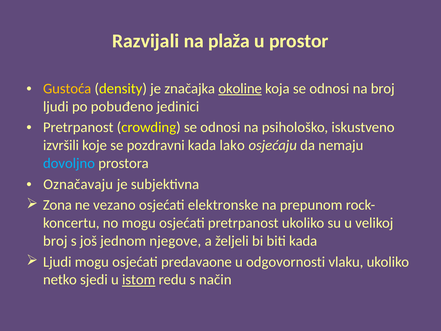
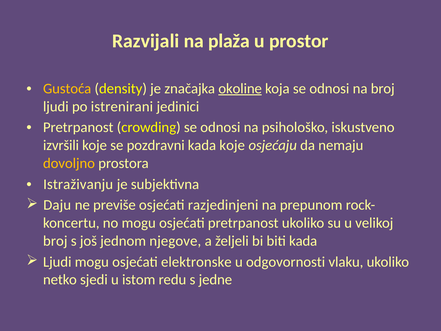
pobuđeno: pobuđeno -> istrenirani (122, 106)
kada lako: lako -> koje (232, 145)
dovoljno colour: light blue -> yellow (69, 163)
Označavaju: Označavaju -> Istraživanju (78, 184)
Zona: Zona -> Daju (57, 205)
vezano: vezano -> previše (114, 205)
elektronske: elektronske -> razjedinjeni (223, 205)
predavaone: predavaone -> elektronske (196, 262)
istom underline: present -> none (139, 280)
način: način -> jedne (215, 280)
